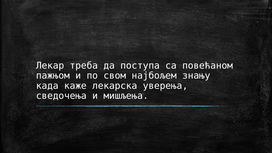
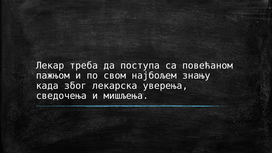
каже: каже -> због (75, 86)
